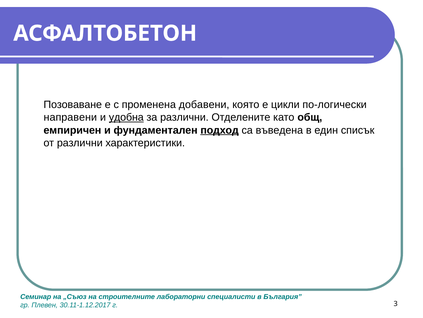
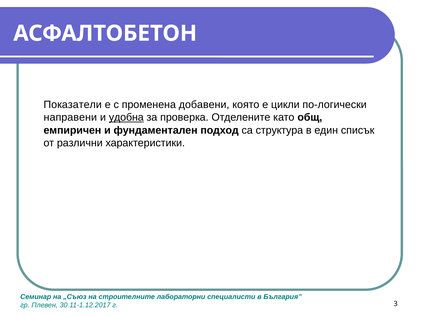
Позоваване: Позоваване -> Показатели (73, 104)
за различни: различни -> проверка (184, 117)
подход underline: present -> none (220, 130)
въведена: въведена -> структура (279, 130)
